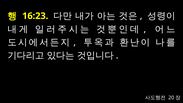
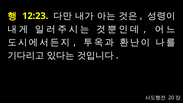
16:23: 16:23 -> 12:23 (35, 16)
